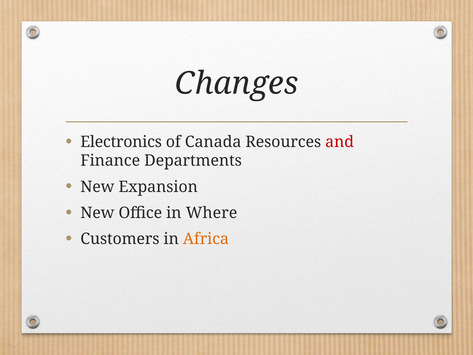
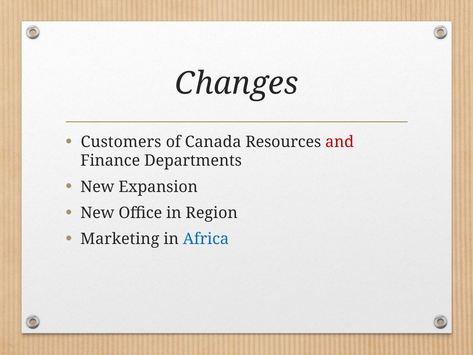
Electronics: Electronics -> Customers (121, 142)
Where: Where -> Region (212, 213)
Customers: Customers -> Marketing (120, 239)
Africa colour: orange -> blue (206, 239)
